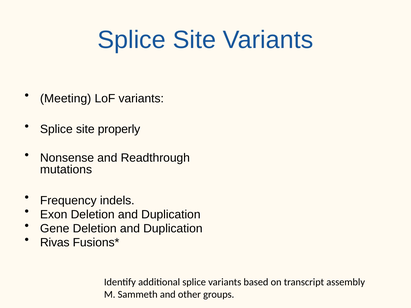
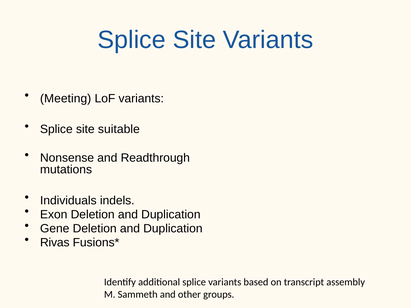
properly: properly -> suitable (119, 129)
Frequency: Frequency -> Individuals (68, 201)
